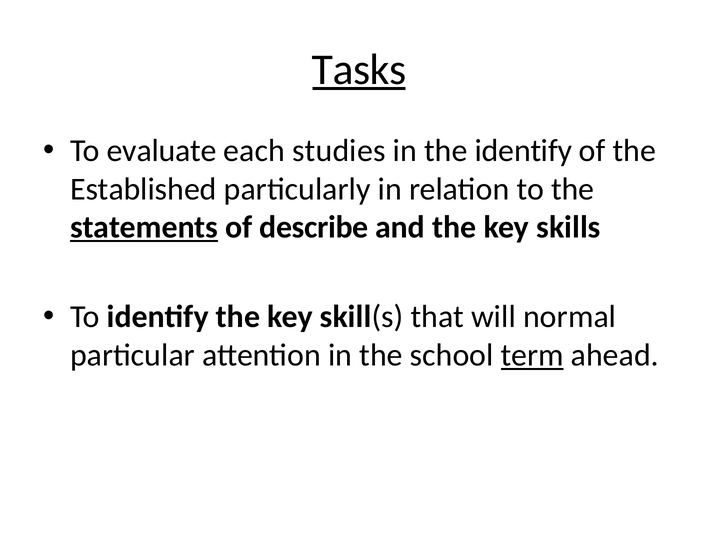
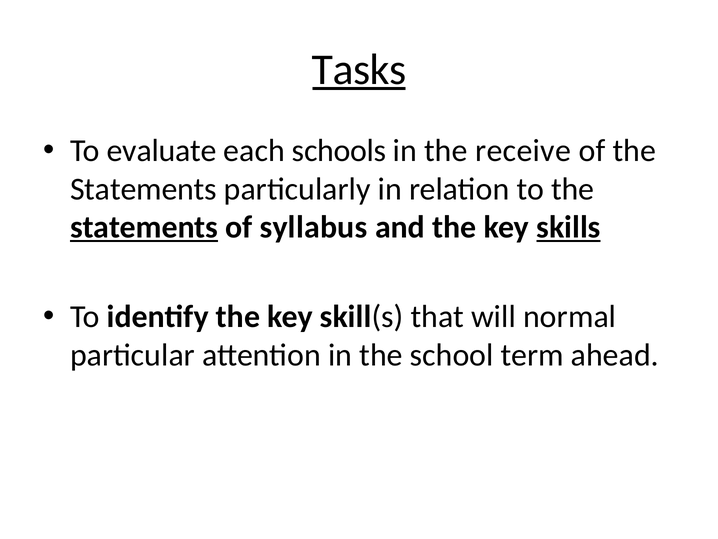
studies: studies -> schools (339, 151)
the identify: identify -> receive (523, 151)
Established: Established -> Statements (143, 189)
describe: describe -> syllabus (314, 227)
skills underline: none -> present (568, 227)
term underline: present -> none (532, 355)
